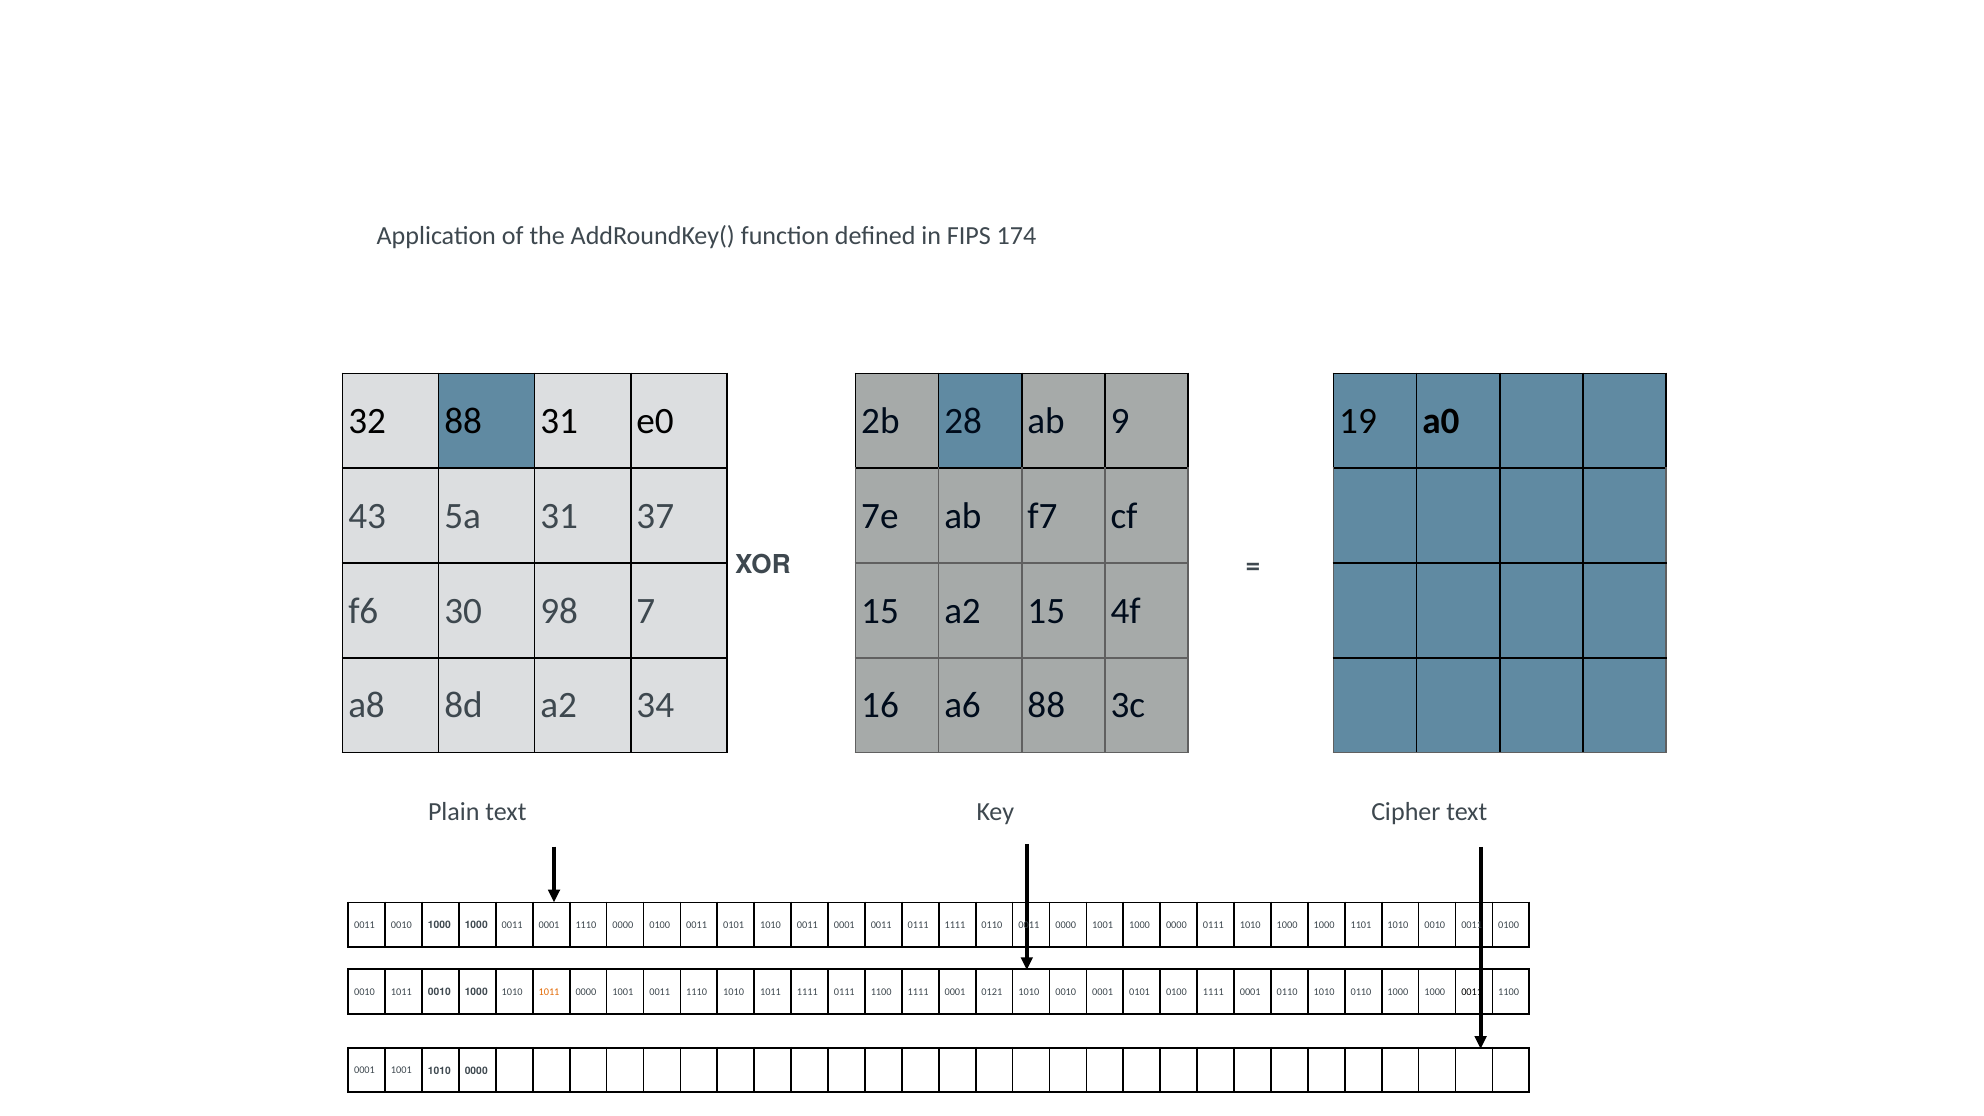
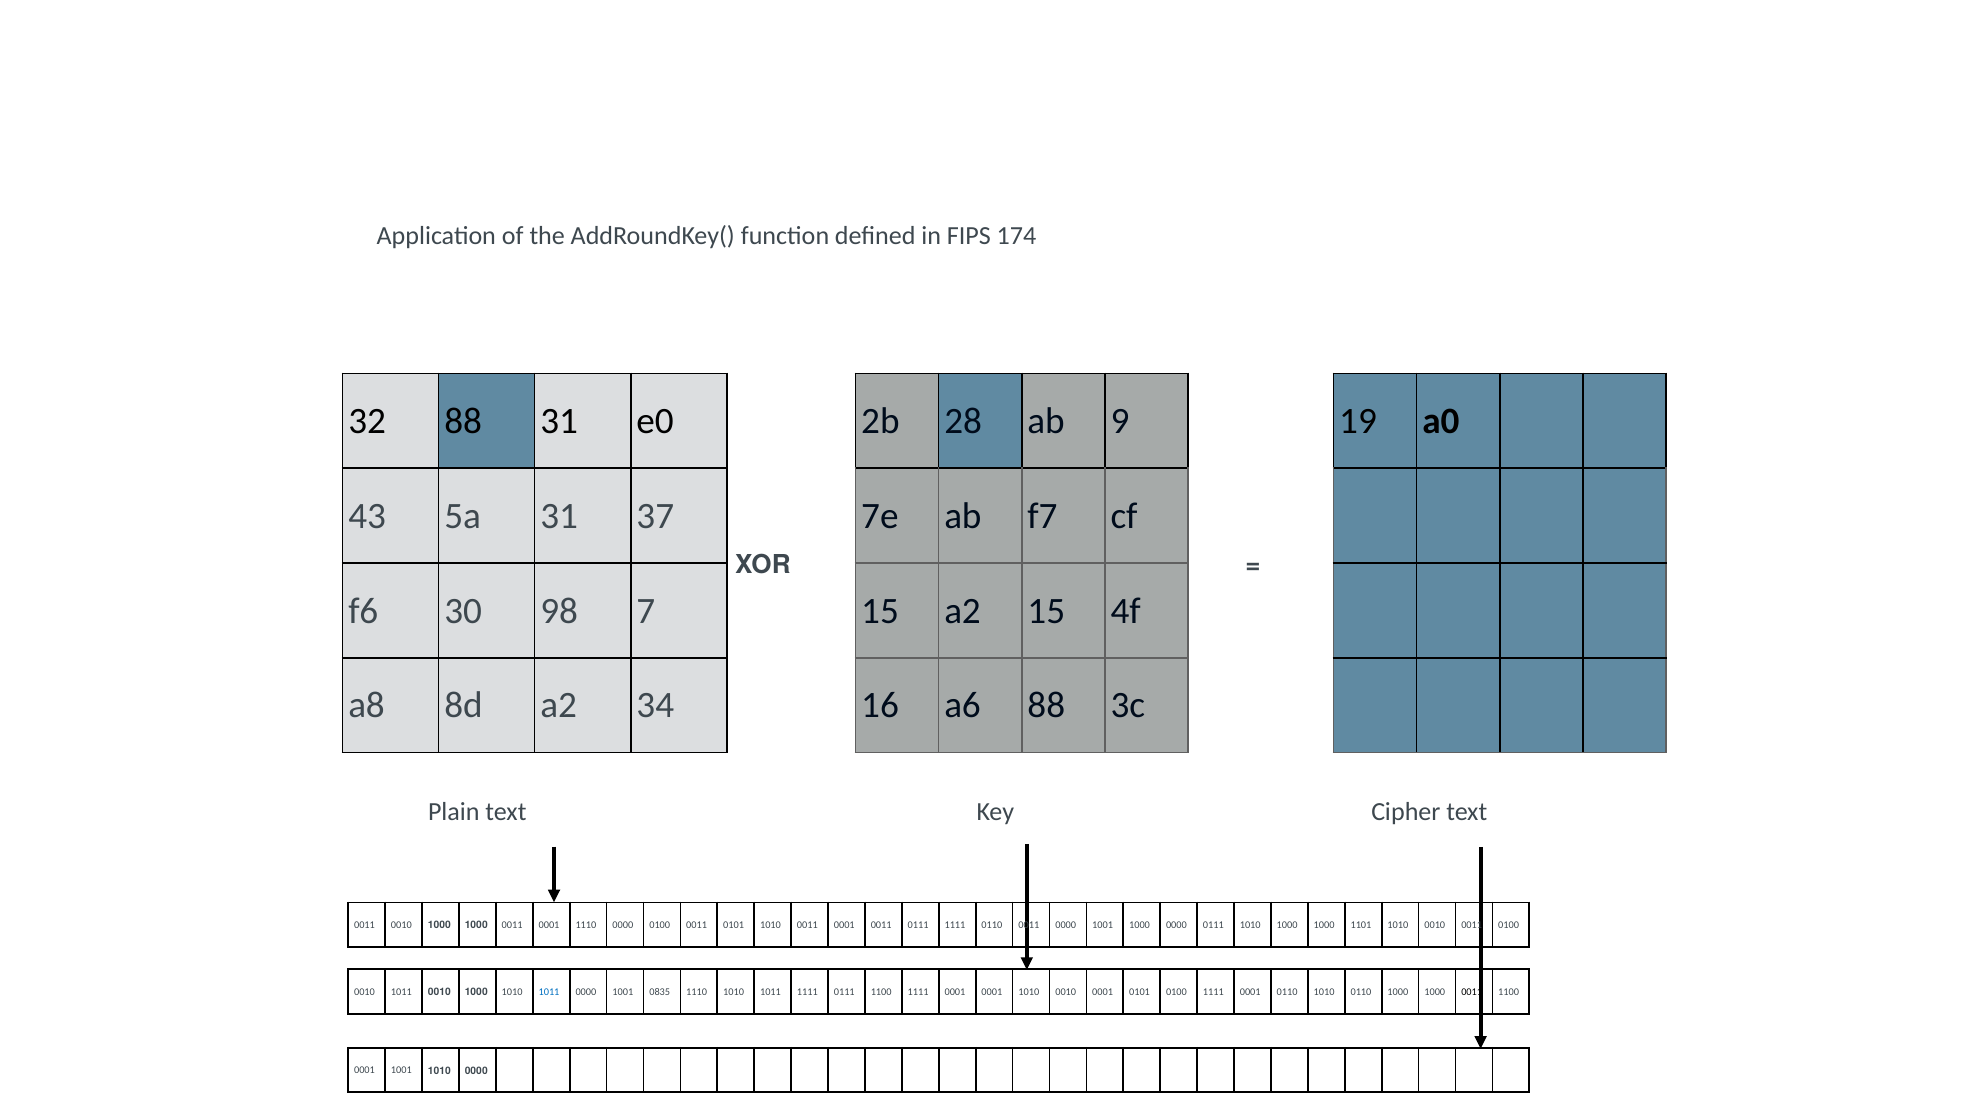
1011 colour: orange -> blue (549, 992)
1001 0011: 0011 -> 0835 (660, 992)
0001 0121: 0121 -> 0001 (992, 992)
